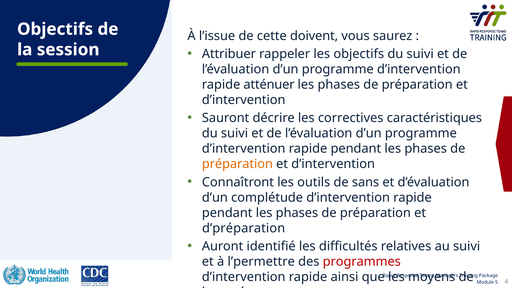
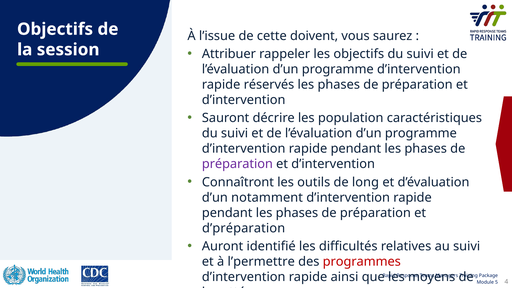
rapide atténuer: atténuer -> réservés (269, 85)
correctives: correctives -> population (351, 118)
préparation colour: orange -> purple (237, 164)
sans: sans -> long (365, 182)
complétude: complétude -> notamment (267, 197)
